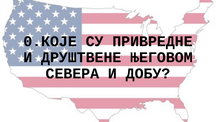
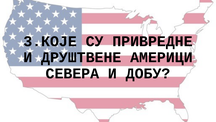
0.КОЈЕ: 0.КОЈЕ -> 3.КОЈЕ (50, 41)
ЊЕГОВОМ: ЊЕГОВОМ -> АМЕРИЦИ (161, 57)
